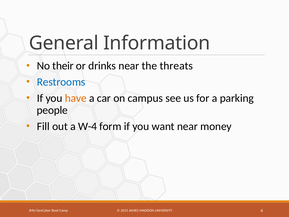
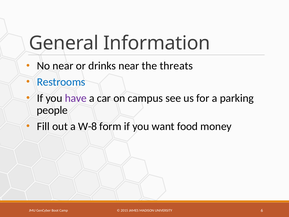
No their: their -> near (63, 66)
have colour: orange -> purple (76, 98)
W-4: W-4 -> W-8 (88, 126)
want near: near -> food (187, 126)
